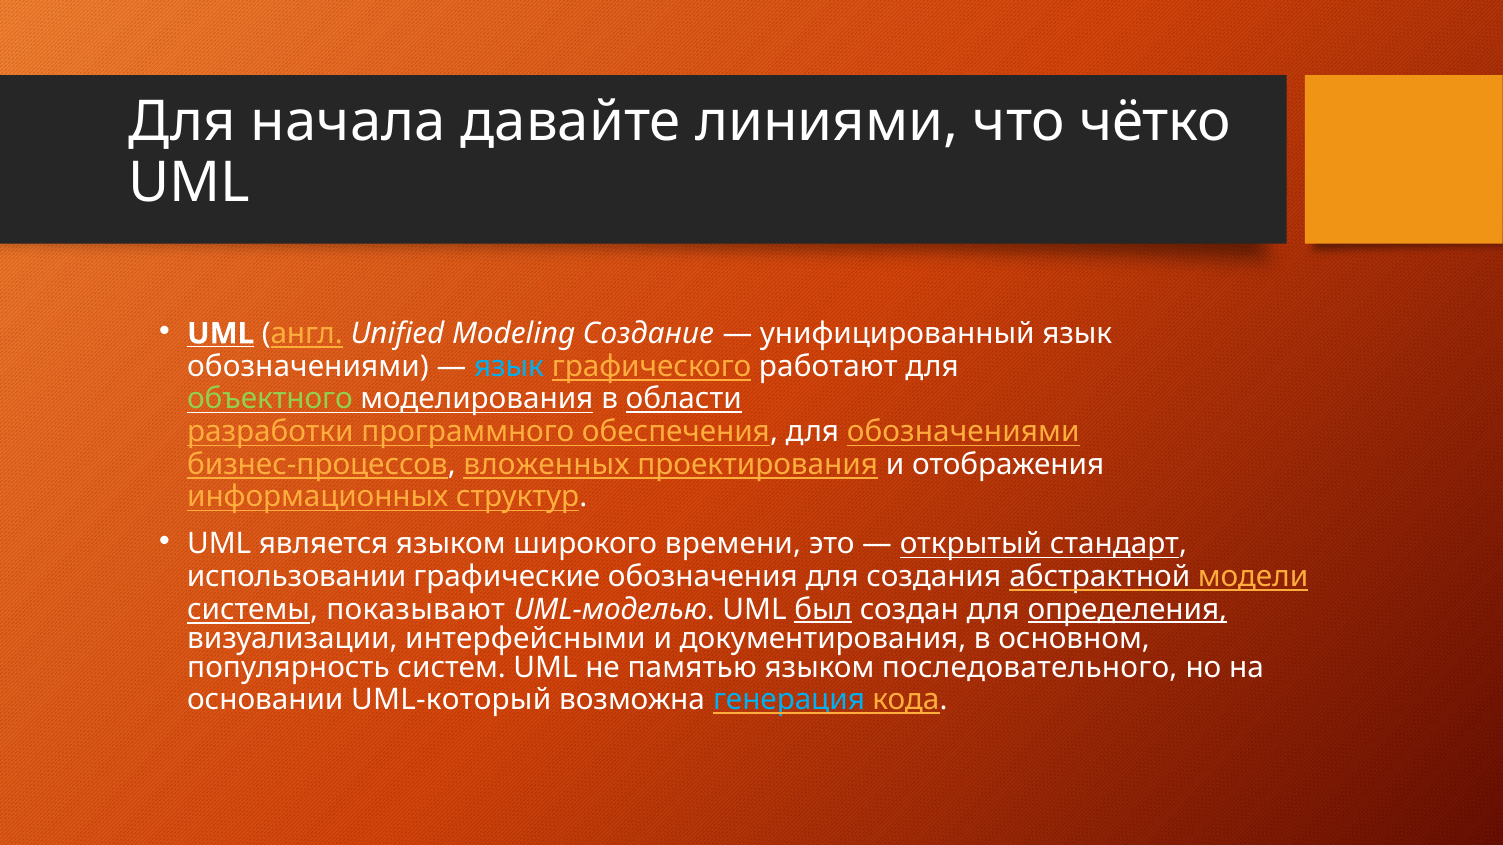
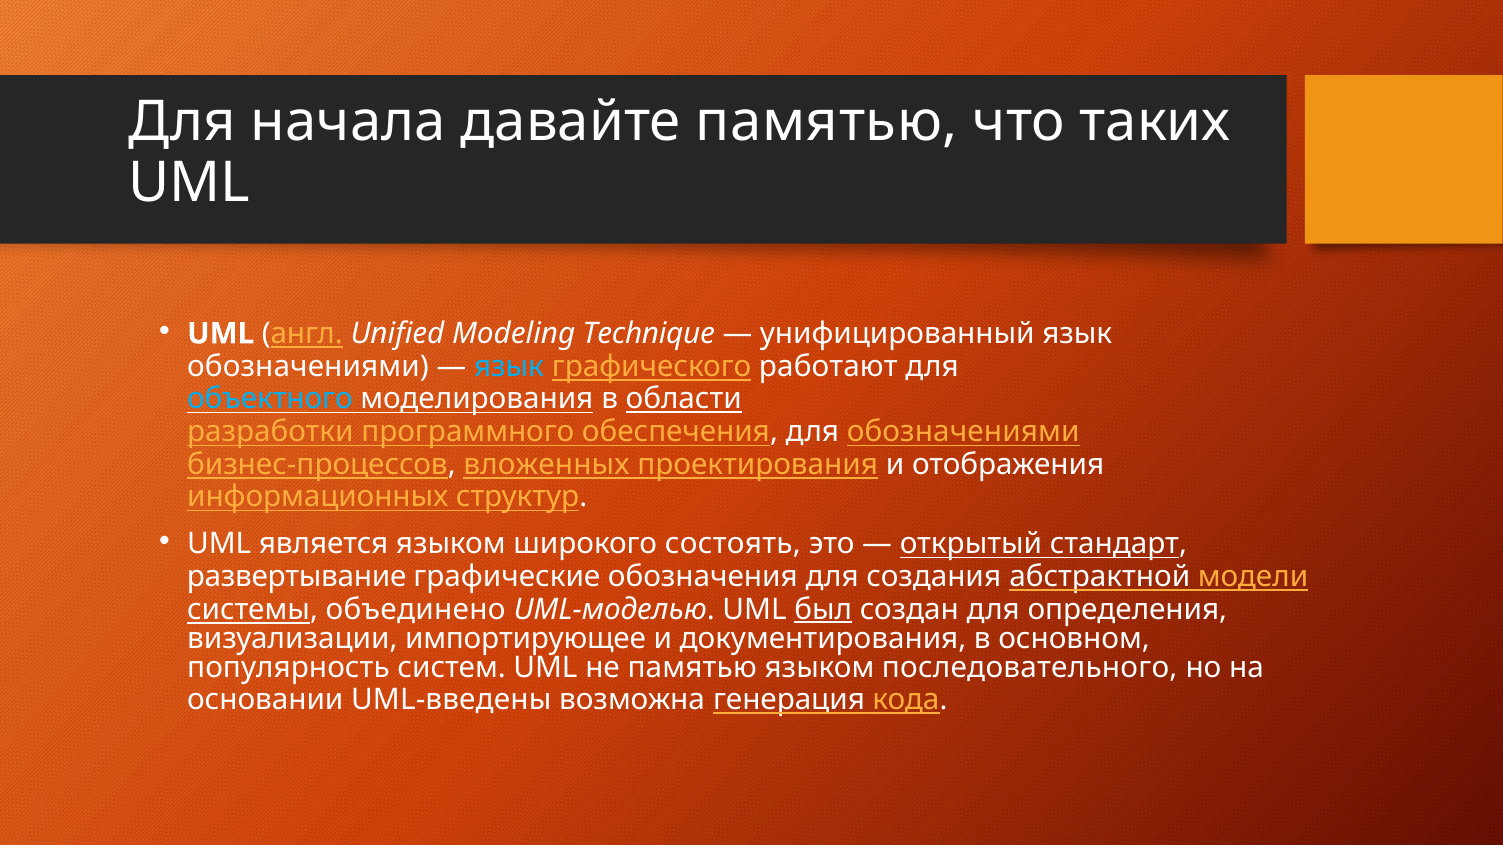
давайте линиями: линиями -> памятью (827, 122)
чётко: чётко -> таких (1155, 122)
UML underline: present -> none (221, 334)
Создание: Создание -> Technique (649, 334)
объектного colour: light green -> light blue (270, 399)
времени: времени -> состоять (733, 544)
использовании: использовании -> развертывание (297, 577)
показывают: показывают -> объединено (416, 610)
определения underline: present -> none (1127, 610)
интерфейсными: интерфейсными -> импортирующее (526, 639)
UML-который: UML-который -> UML-введены (451, 700)
генерация colour: light blue -> white (789, 700)
